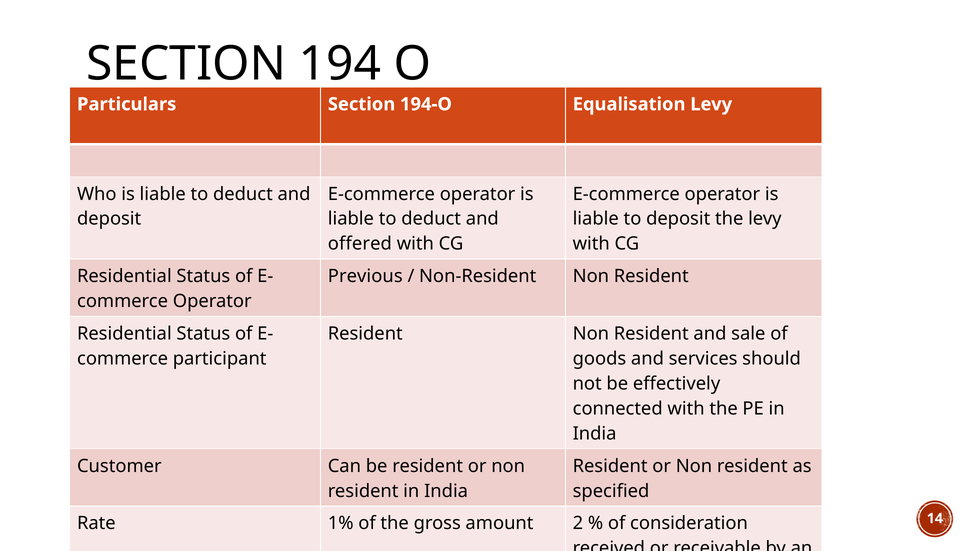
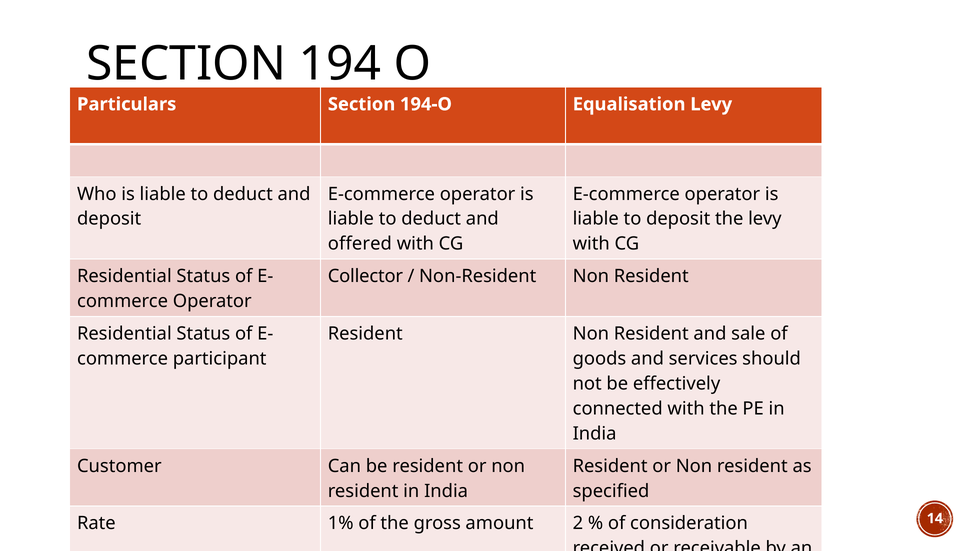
Previous: Previous -> Collector (365, 276)
